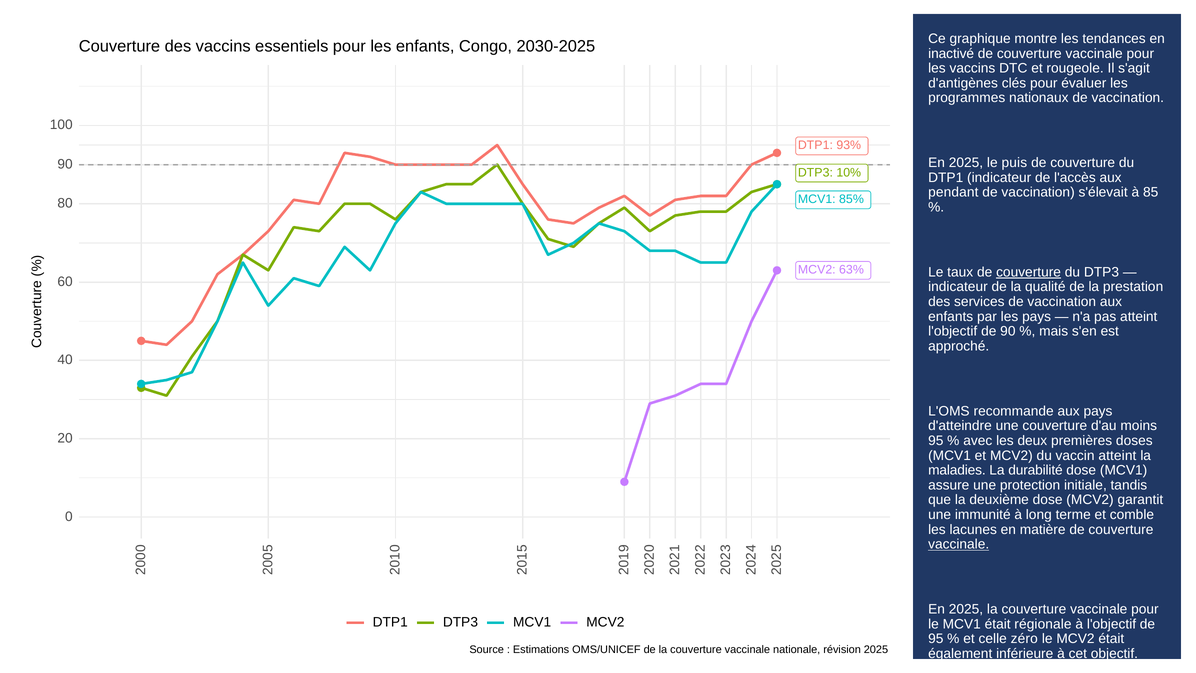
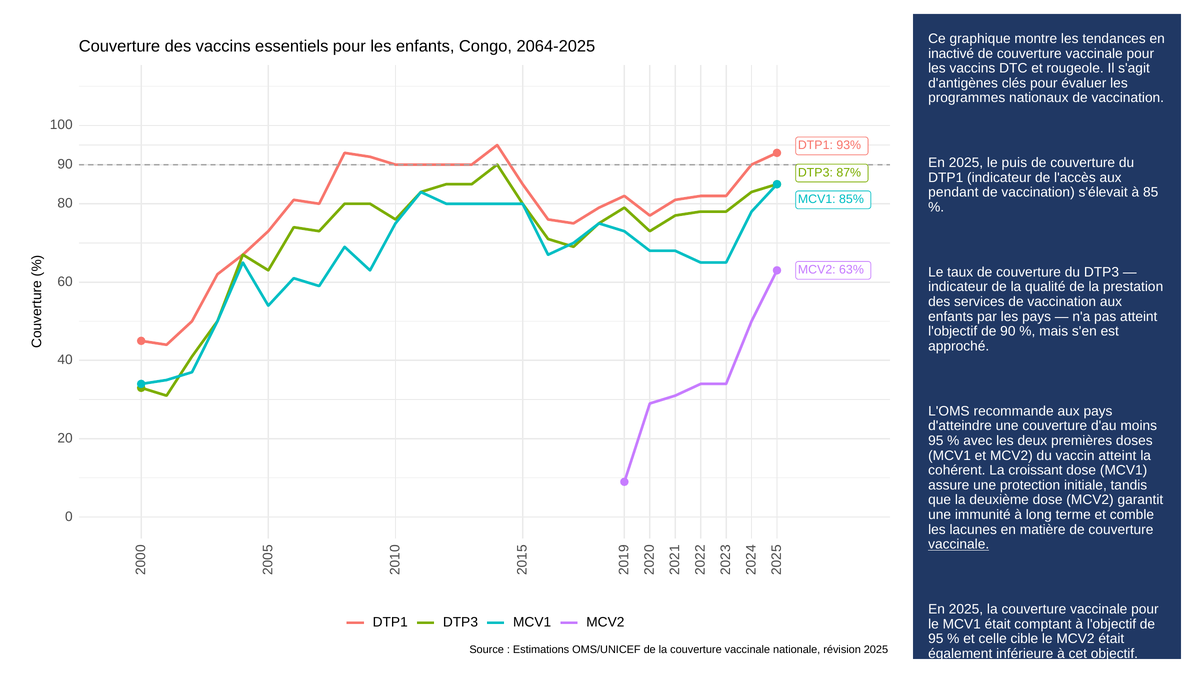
2030-2025: 2030-2025 -> 2064-2025 (556, 46)
10%: 10% -> 87% (849, 172)
couverture underline: present -> none (1029, 272)
maladies: maladies -> cohérent (957, 470)
durabilité: durabilité -> croissant (1035, 470)
régionale: régionale -> comptant (1043, 624)
zéro: zéro -> cible (1024, 639)
